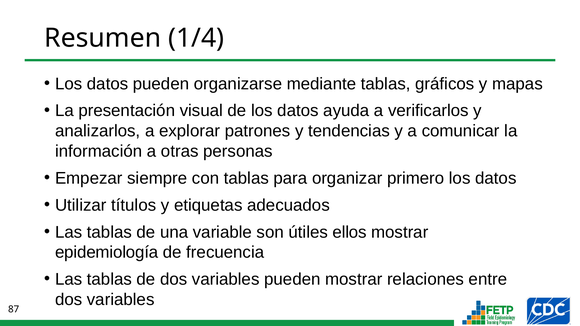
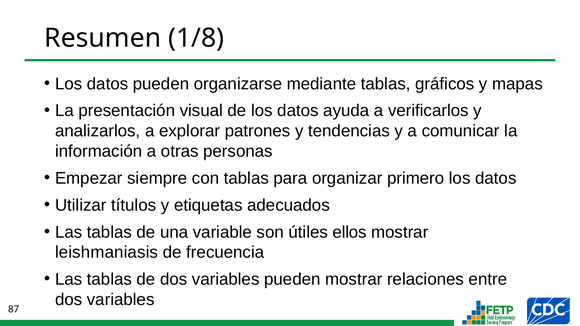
1/4: 1/4 -> 1/8 (196, 38)
epidemiología: epidemiología -> leishmaniasis (107, 253)
